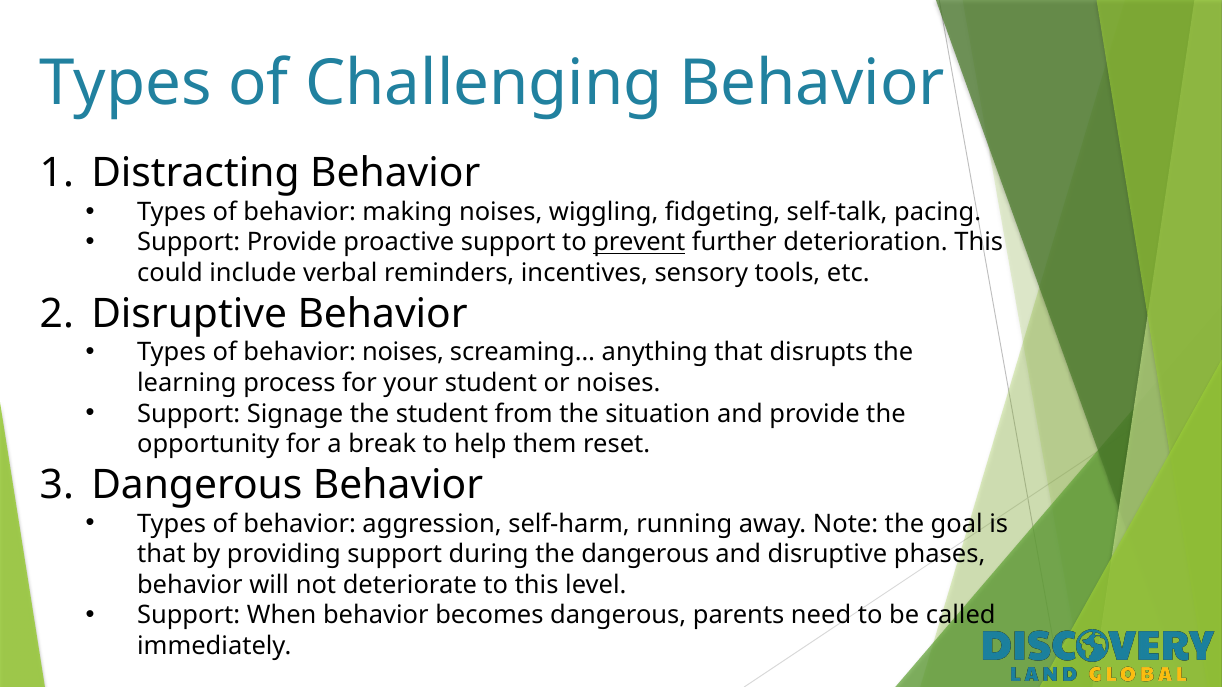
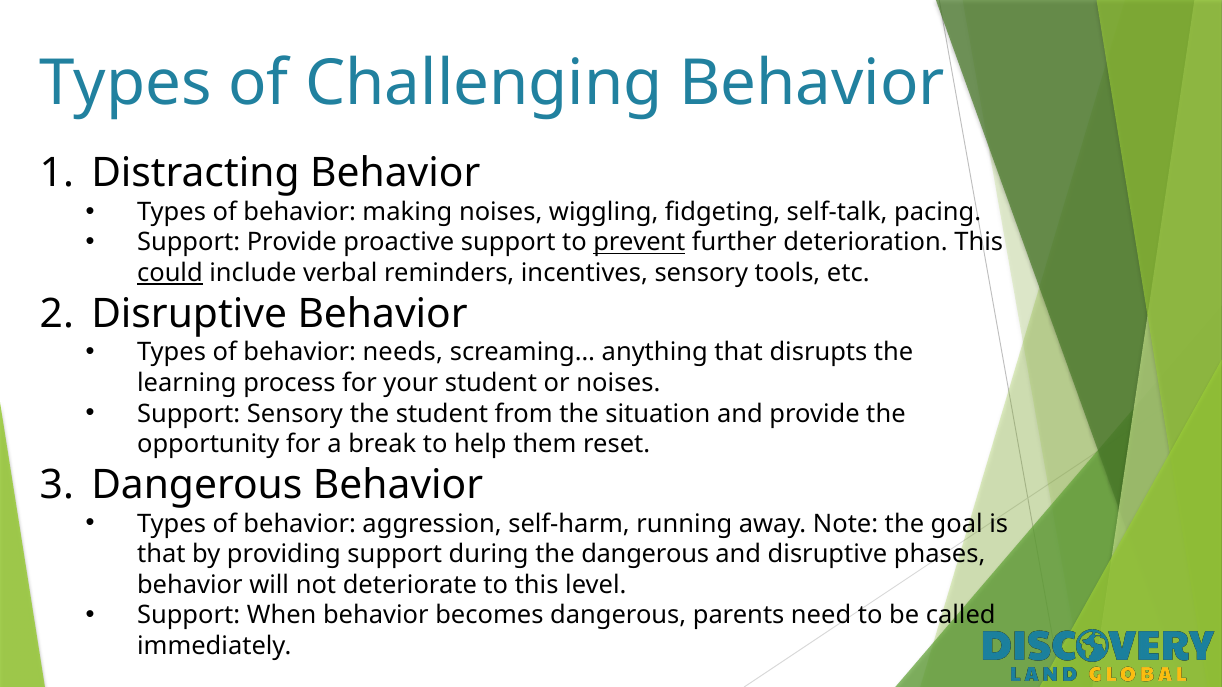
could underline: none -> present (170, 273)
behavior noises: noises -> needs (403, 353)
Support Signage: Signage -> Sensory (295, 414)
